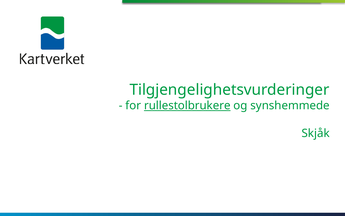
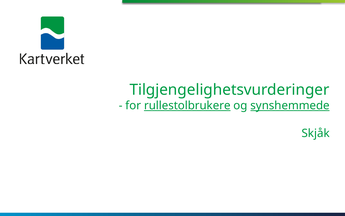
synshemmede underline: none -> present (290, 105)
